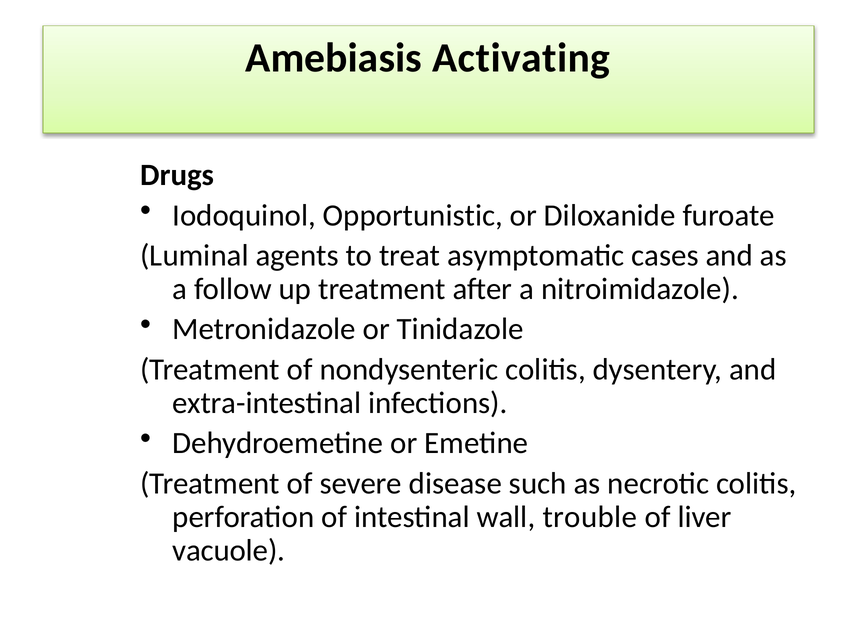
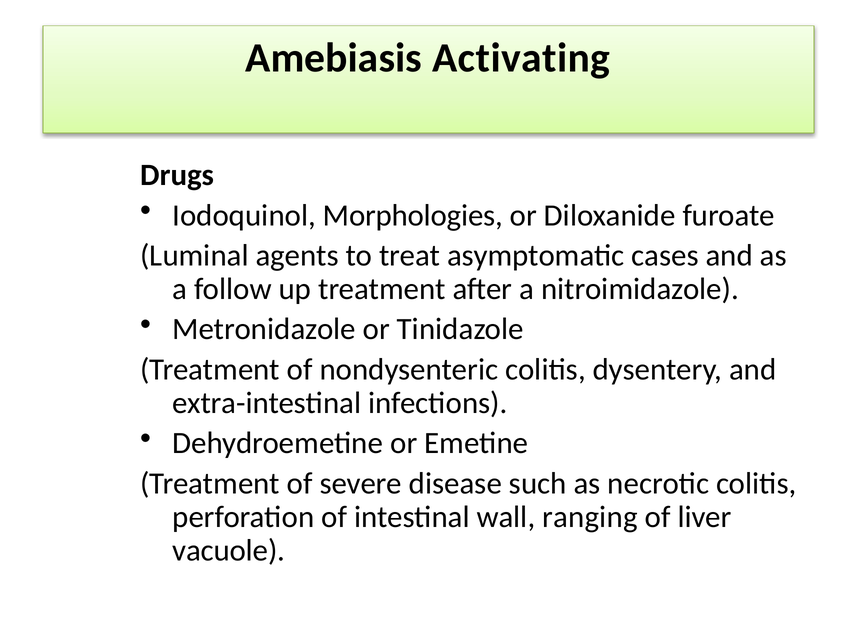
Opportunistic: Opportunistic -> Morphologies (413, 215)
trouble: trouble -> ranging (590, 517)
